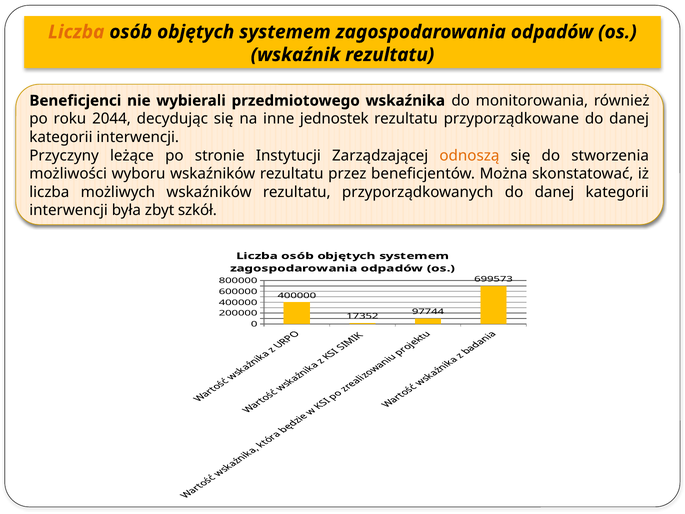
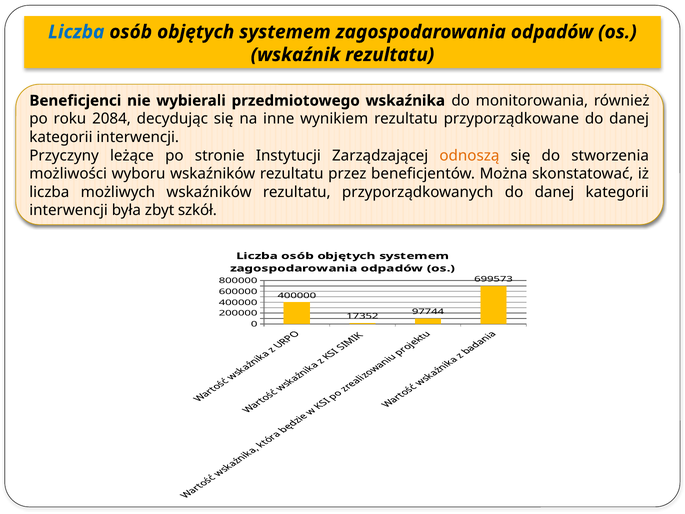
Liczba colour: orange -> blue (76, 32)
2044: 2044 -> 2084 (112, 119)
jednostek: jednostek -> wynikiem (334, 119)
